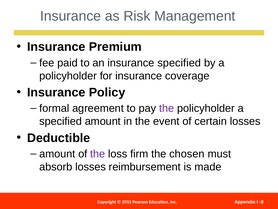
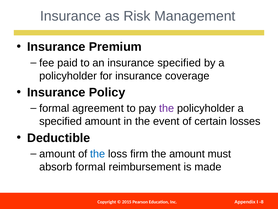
the colour: purple -> blue (98, 154)
the chosen: chosen -> amount (187, 154)
absorb losses: losses -> formal (90, 167)
